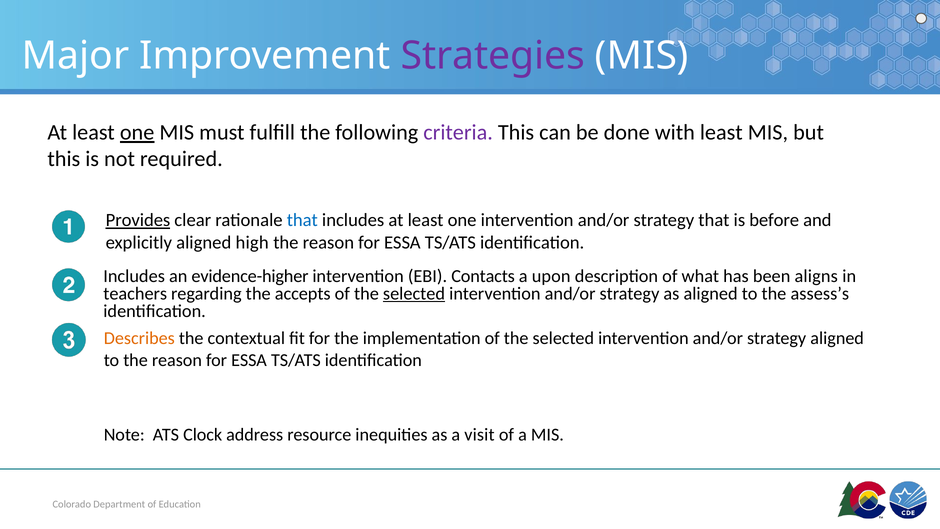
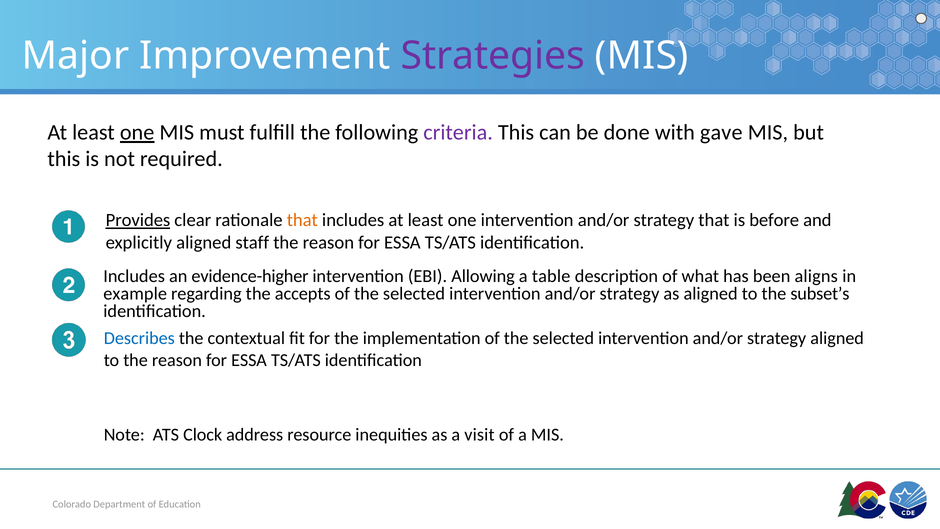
with least: least -> gave (721, 132)
that colour: blue -> orange (302, 220)
high: high -> staff (252, 243)
Contacts: Contacts -> Allowing (483, 276)
upon: upon -> table (551, 276)
teachers: teachers -> example (135, 293)
selected underline: present -> none (414, 293)
assess’s: assess’s -> subset’s (820, 293)
Describes colour: orange -> blue (139, 338)
